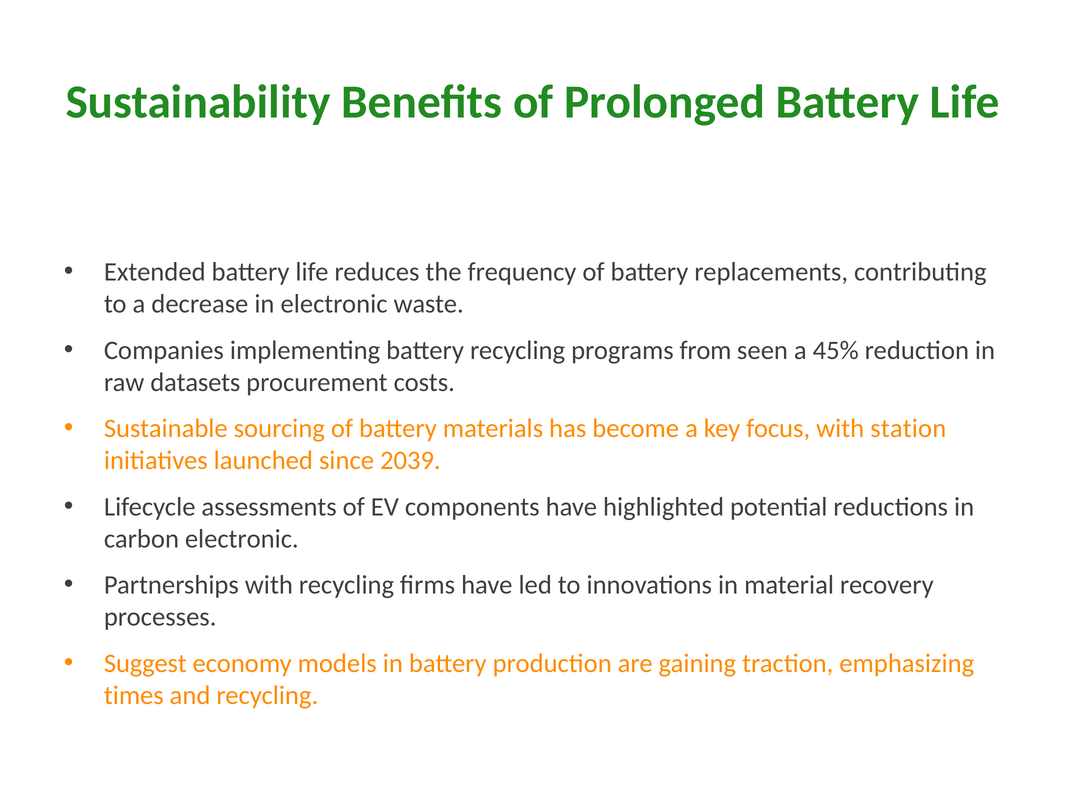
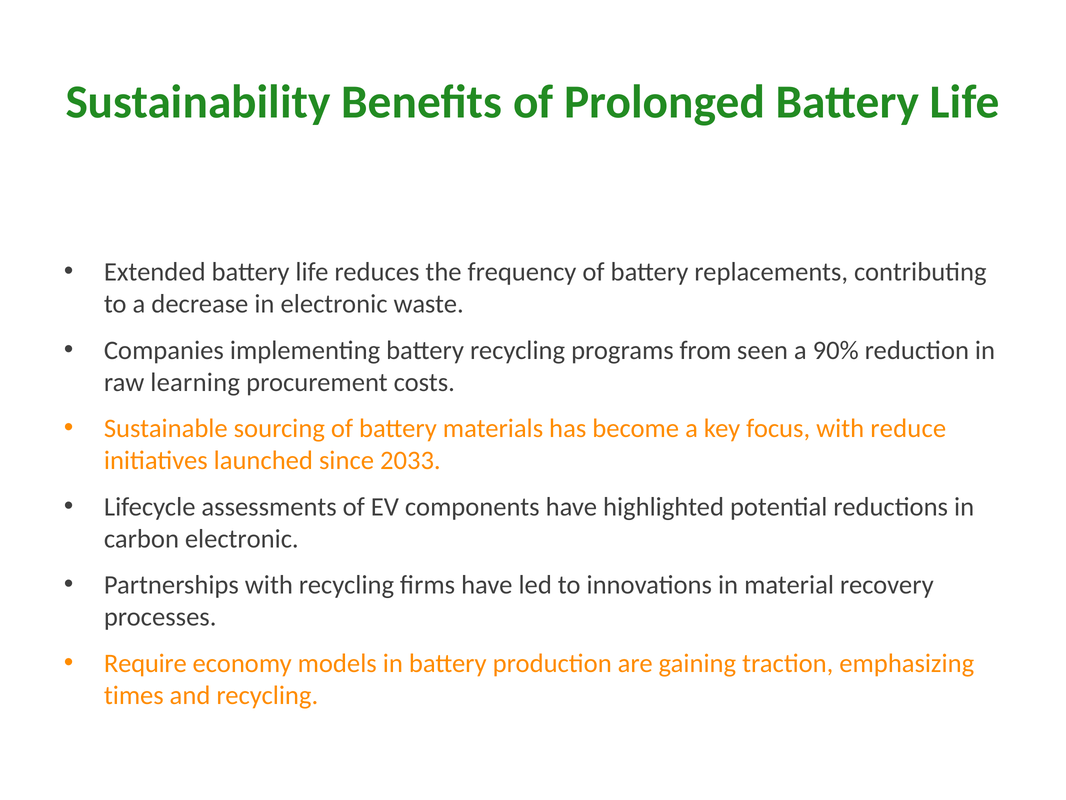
45%: 45% -> 90% (836, 350)
datasets: datasets -> learning (195, 382)
station: station -> reduce (908, 428)
2039: 2039 -> 2033 (410, 460)
Suggest: Suggest -> Require (145, 663)
